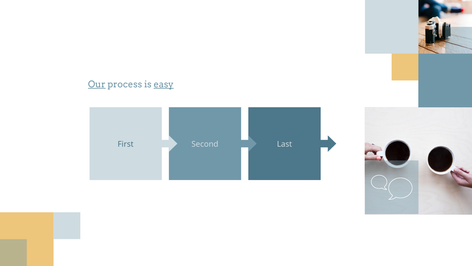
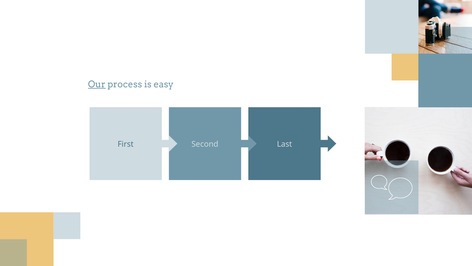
easy underline: present -> none (164, 84)
